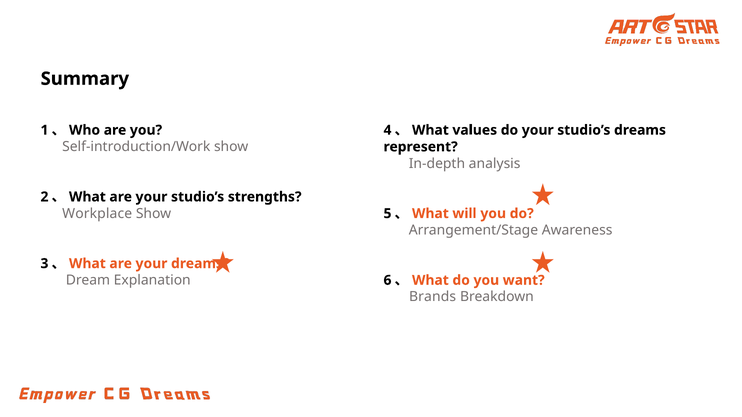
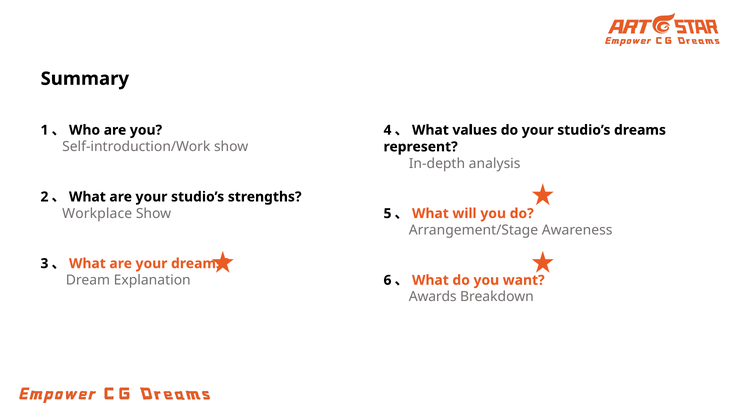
Brands: Brands -> Awards (433, 297)
